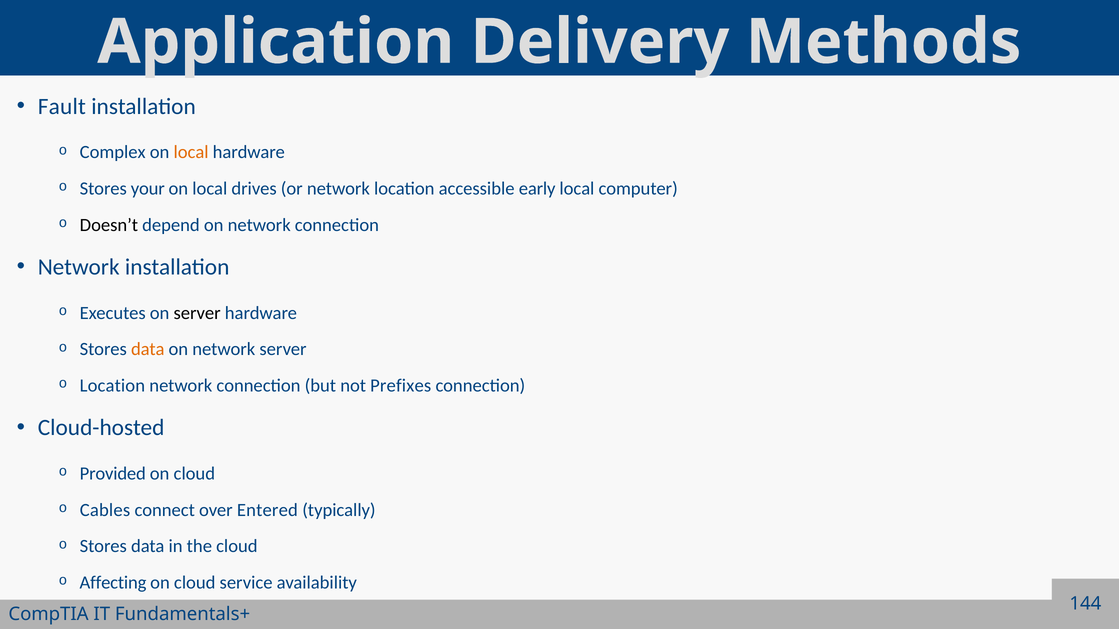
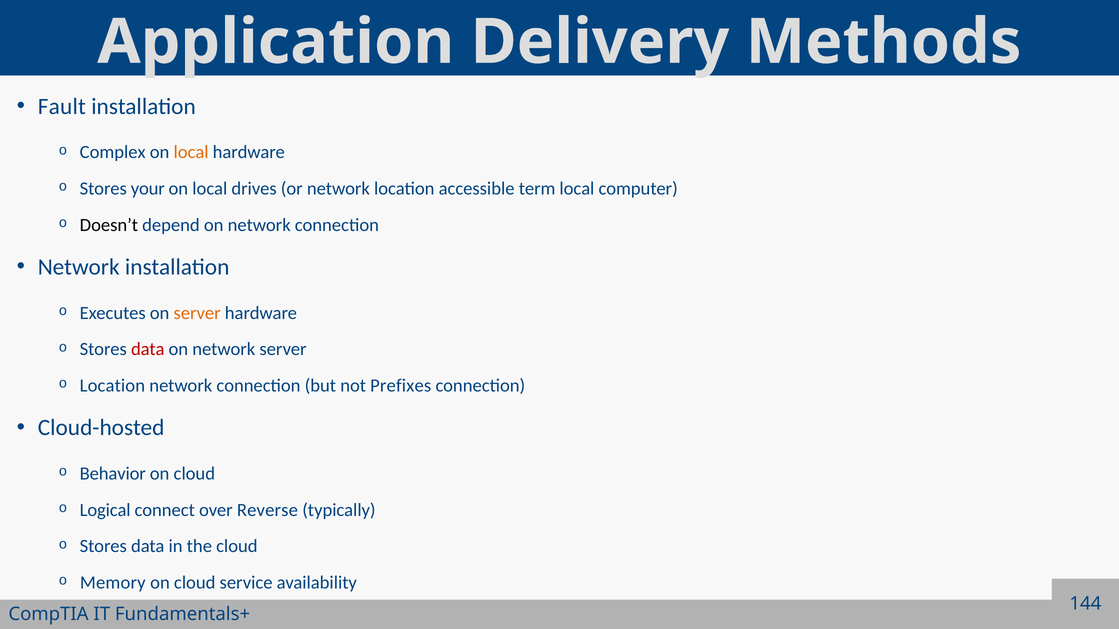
early: early -> term (537, 189)
server colour: black -> orange (197, 313)
data colour: orange -> red (148, 349)
Provided: Provided -> Behavior (113, 474)
Cables: Cables -> Logical (105, 510)
Entered: Entered -> Reverse (267, 510)
Affecting: Affecting -> Memory (113, 583)
